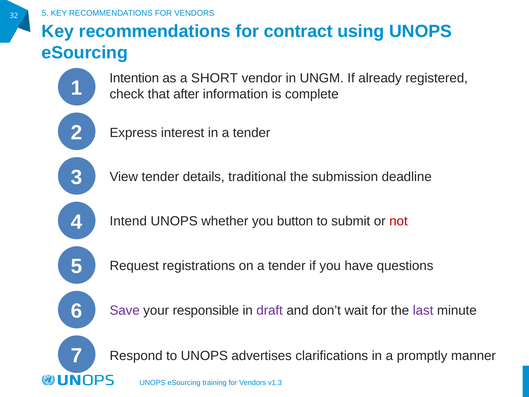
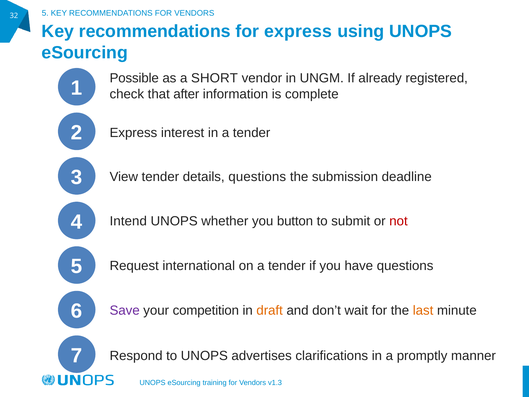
for contract: contract -> express (298, 31)
Intention: Intention -> Possible (134, 78)
details traditional: traditional -> questions (257, 177)
registrations: registrations -> international (199, 266)
responsible: responsible -> competition (206, 310)
draft colour: purple -> orange (270, 310)
last colour: purple -> orange (423, 310)
